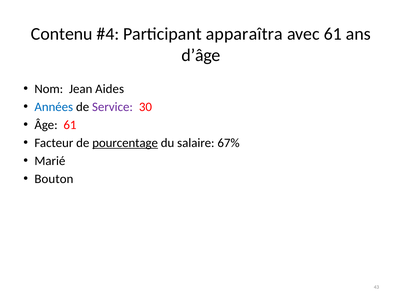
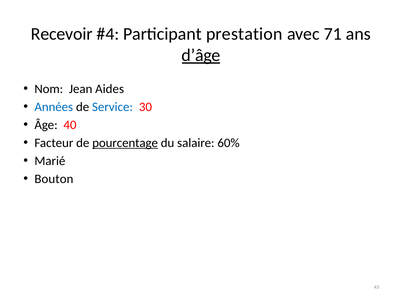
Contenu: Contenu -> Recevoir (62, 34)
apparaîtra: apparaîtra -> prestation (244, 34)
avec 61: 61 -> 71 (333, 34)
d’âge underline: none -> present (201, 55)
Service colour: purple -> blue (112, 107)
Âge 61: 61 -> 40 (70, 125)
67%: 67% -> 60% (229, 143)
